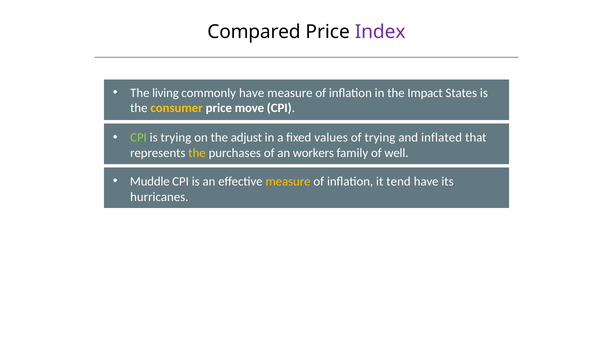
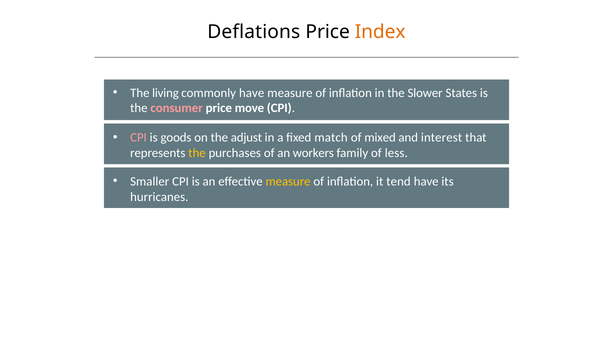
Compared: Compared -> Deflations (254, 32)
Index colour: purple -> orange (380, 32)
Impact: Impact -> Slower (425, 93)
consumer colour: yellow -> pink (177, 108)
CPI colour: light green -> pink (139, 138)
is trying: trying -> goods (176, 138)
values: values -> match (331, 138)
of trying: trying -> mixed (380, 138)
inflated: inflated -> interest (442, 138)
well: well -> less (396, 153)
Muddle: Muddle -> Smaller (150, 181)
